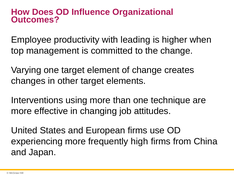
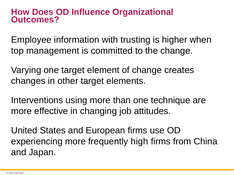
productivity: productivity -> information (77, 40)
leading: leading -> trusting (135, 40)
